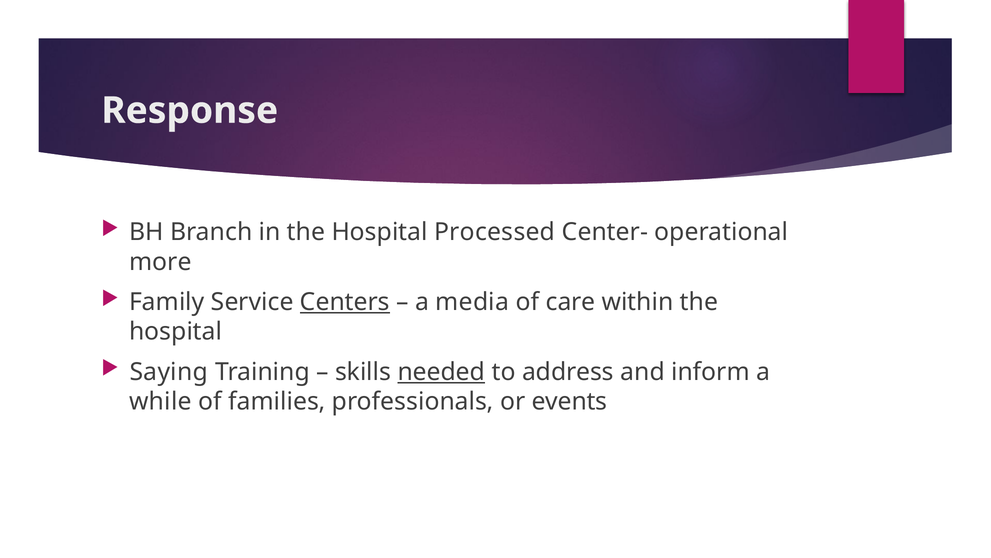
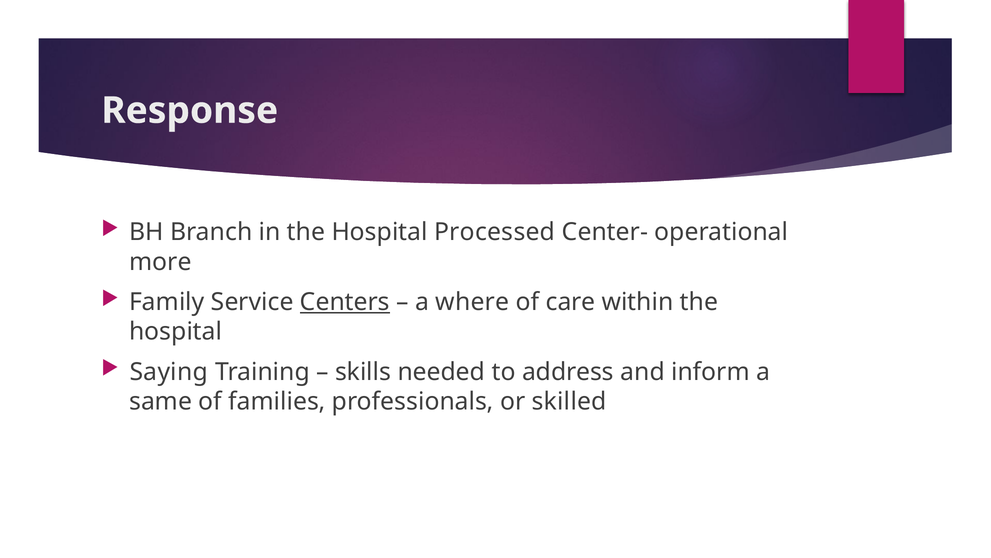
media: media -> where (472, 302)
needed underline: present -> none (441, 372)
while: while -> same (161, 401)
events: events -> skilled (569, 401)
